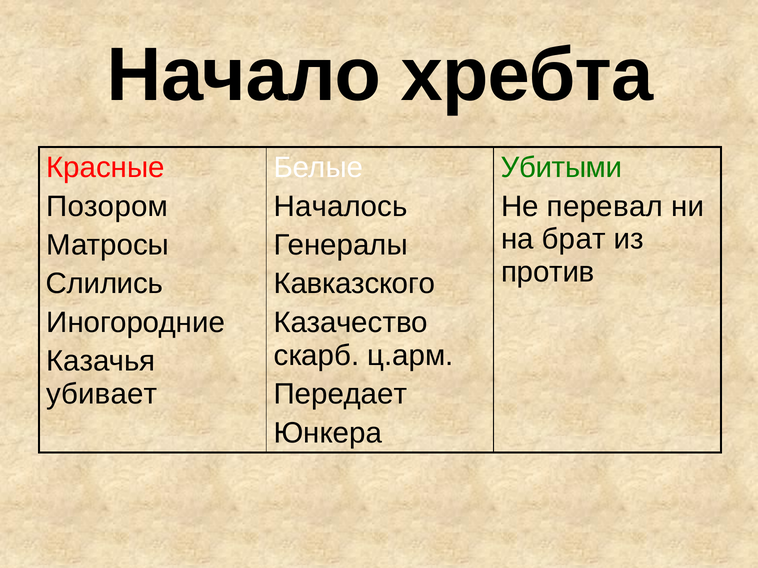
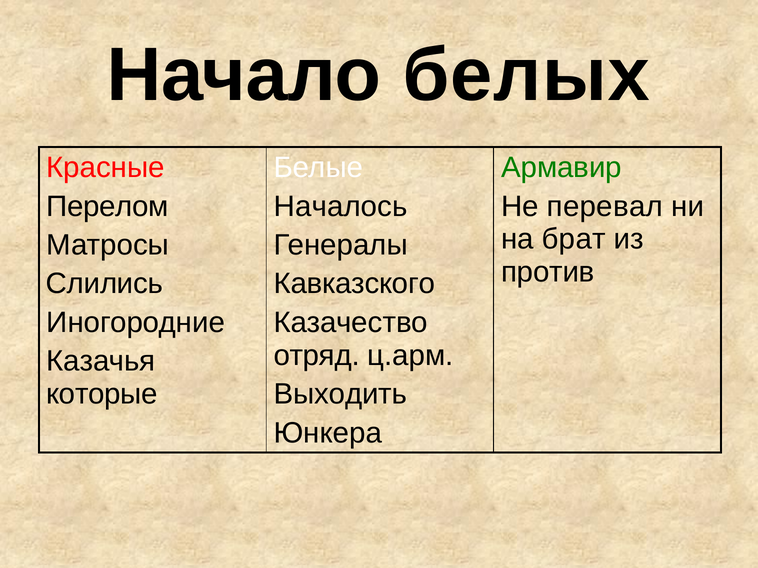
хребта: хребта -> белых (526, 75)
Убитыми: Убитыми -> Армавир (561, 168)
Позором: Позором -> Перелом (107, 206)
скарб: скарб -> отряд (317, 356)
убивает: убивает -> которые (102, 394)
Передает: Передает -> Выходить (340, 394)
